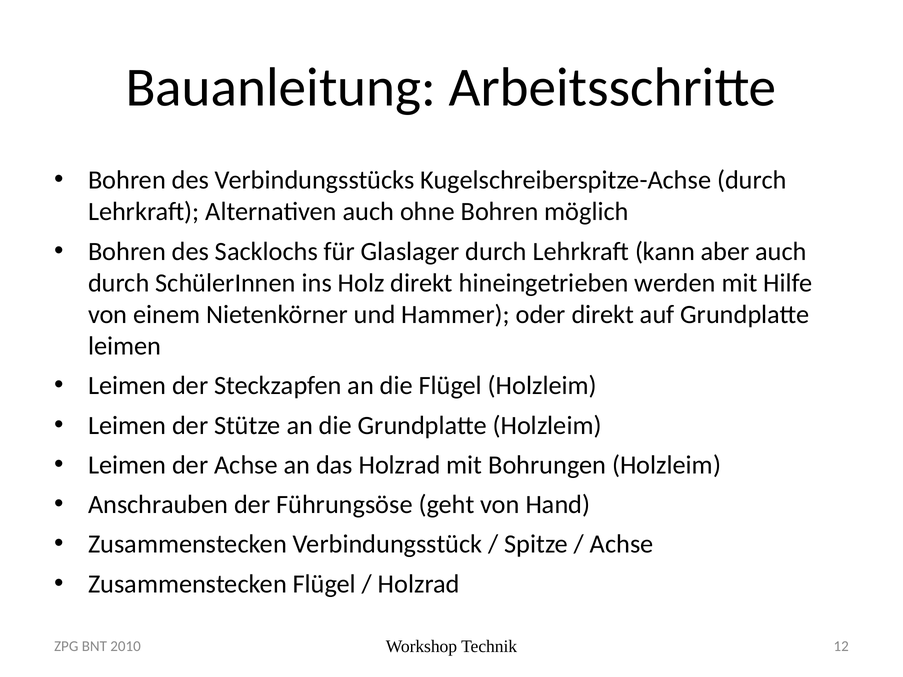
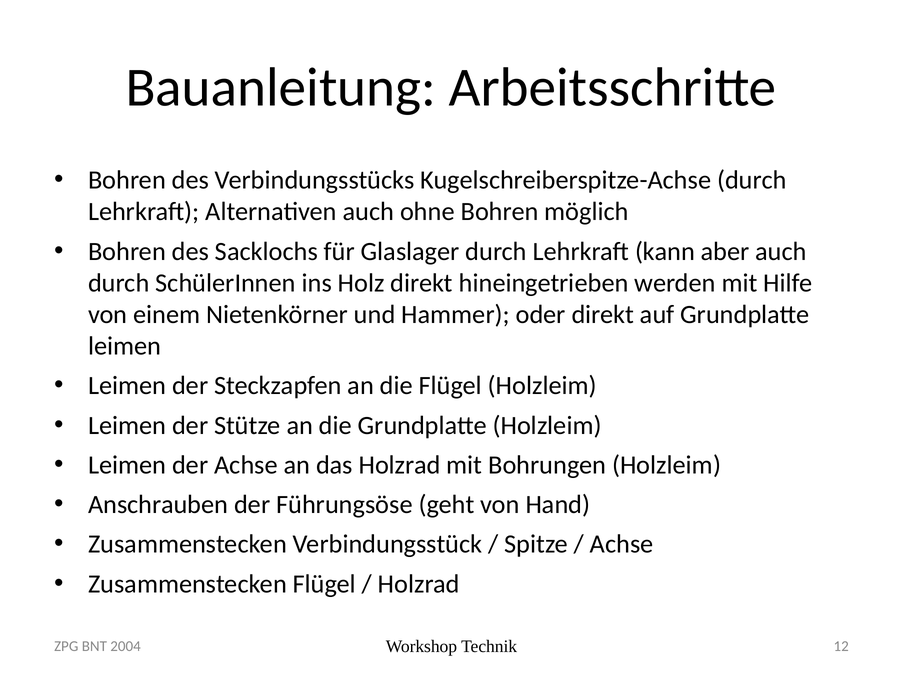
2010: 2010 -> 2004 (126, 647)
